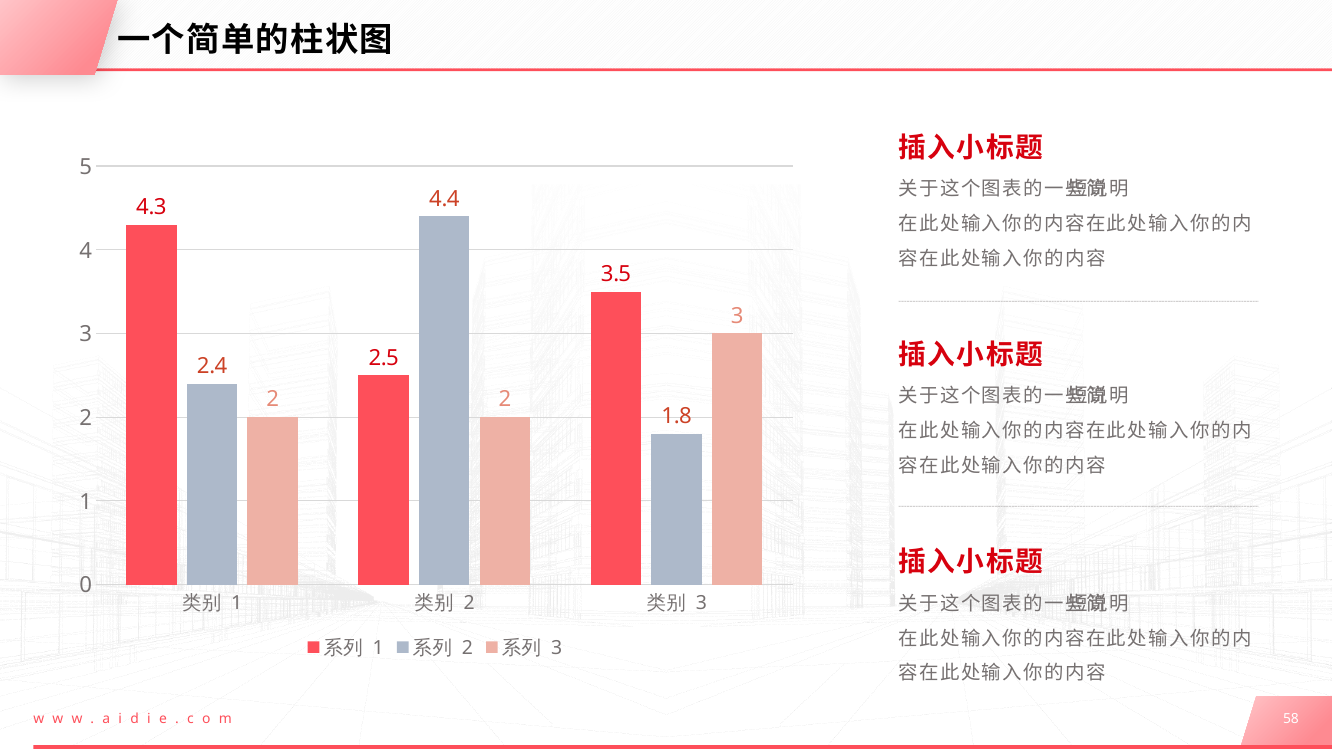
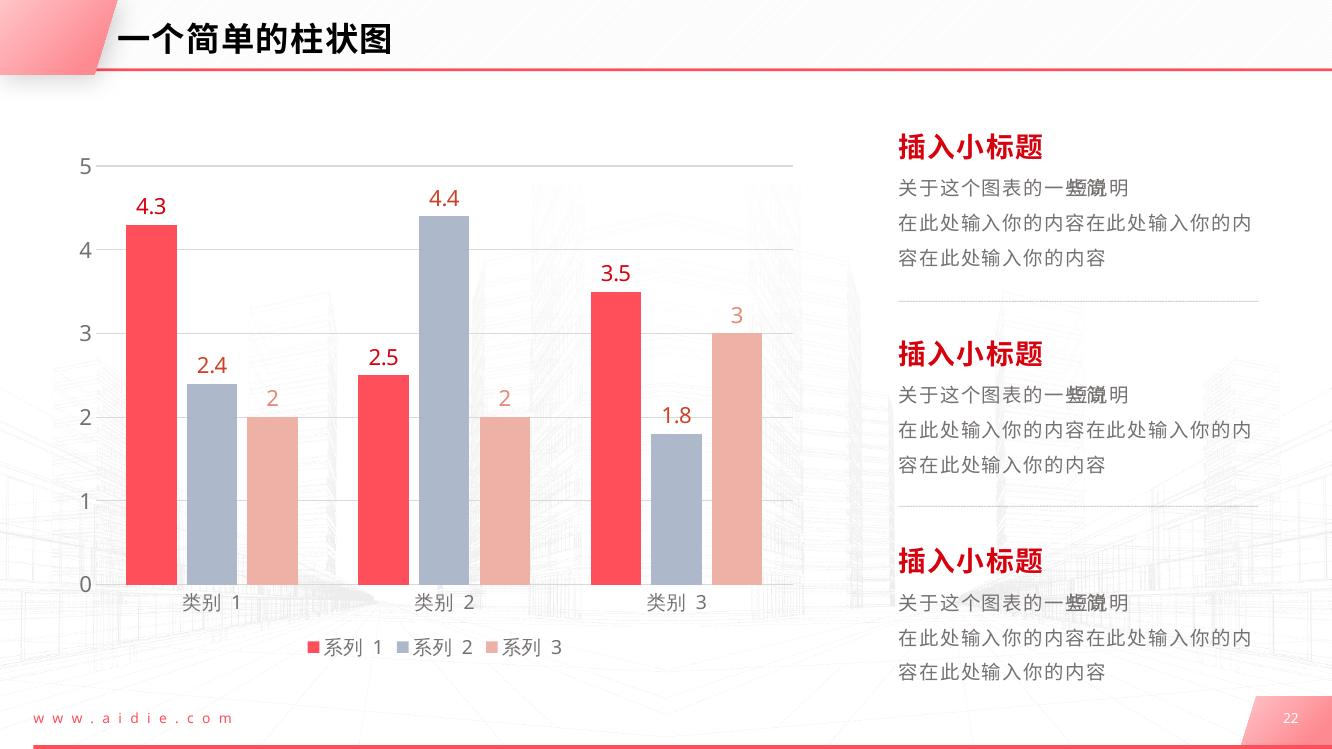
58: 58 -> 22 (1291, 719)
